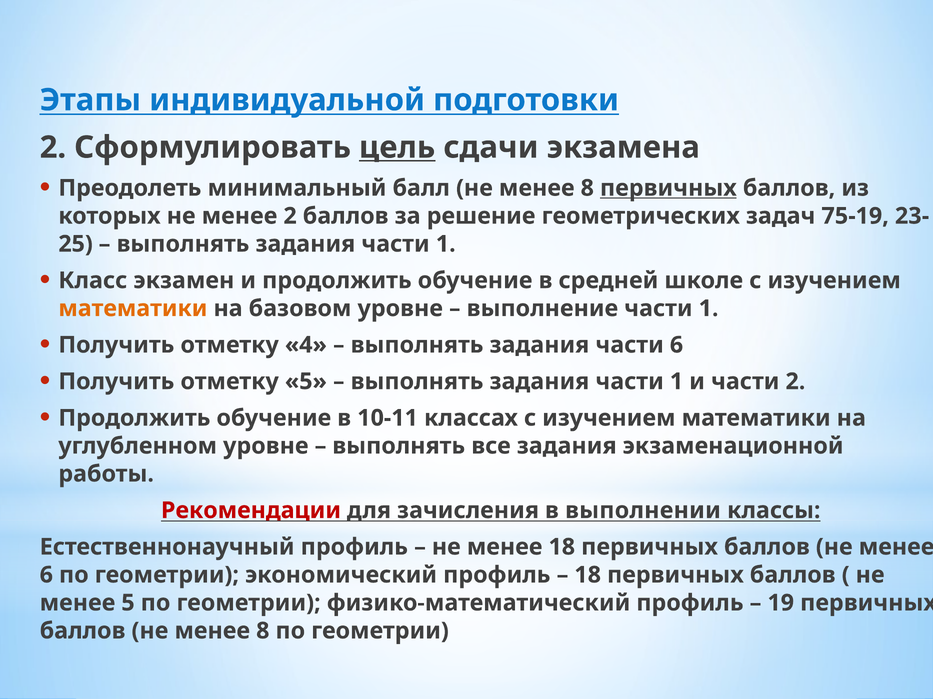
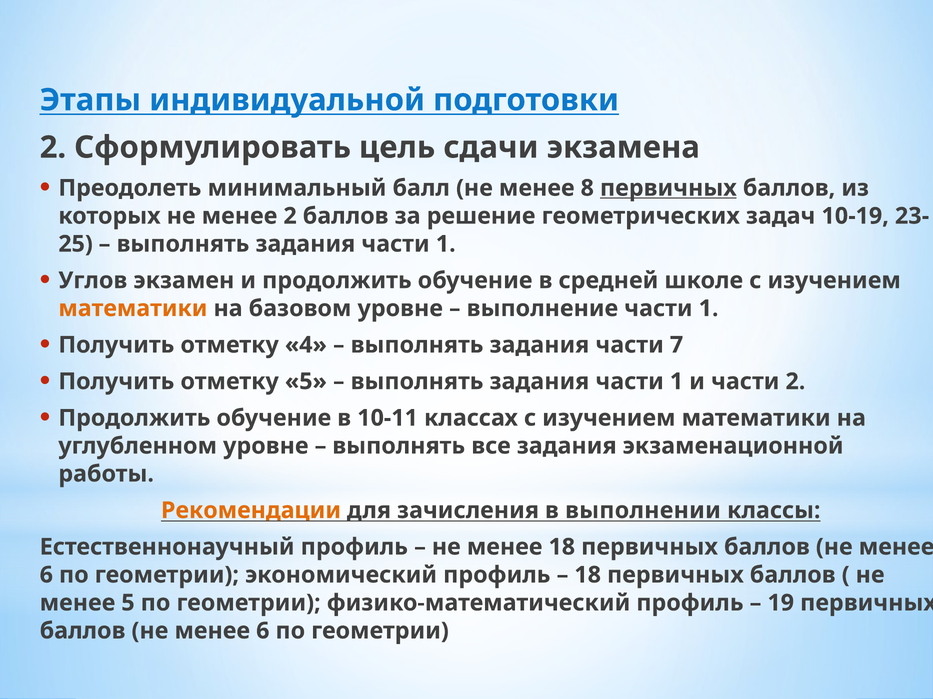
цель underline: present -> none (397, 148)
75-19: 75-19 -> 10-19 (855, 216)
Класс: Класс -> Углов (93, 281)
части 6: 6 -> 7 (676, 345)
Рекомендации colour: red -> orange (251, 511)
8: 8 -> 6 (263, 631)
